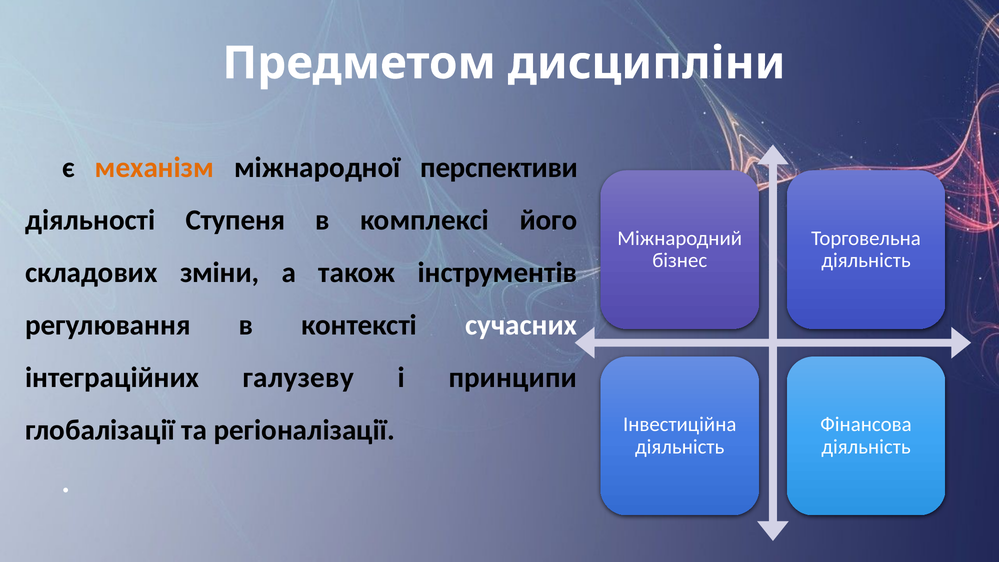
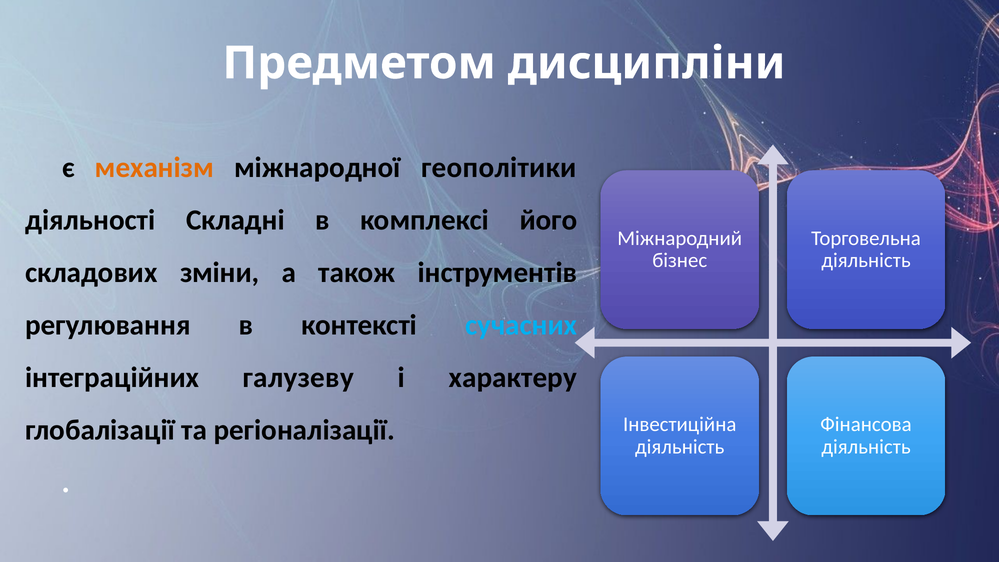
перспективи: перспективи -> геополітики (499, 168)
Ступеня: Ступеня -> Складні (235, 220)
сучасних colour: white -> light blue (521, 325)
принципи: принципи -> характеру (513, 378)
